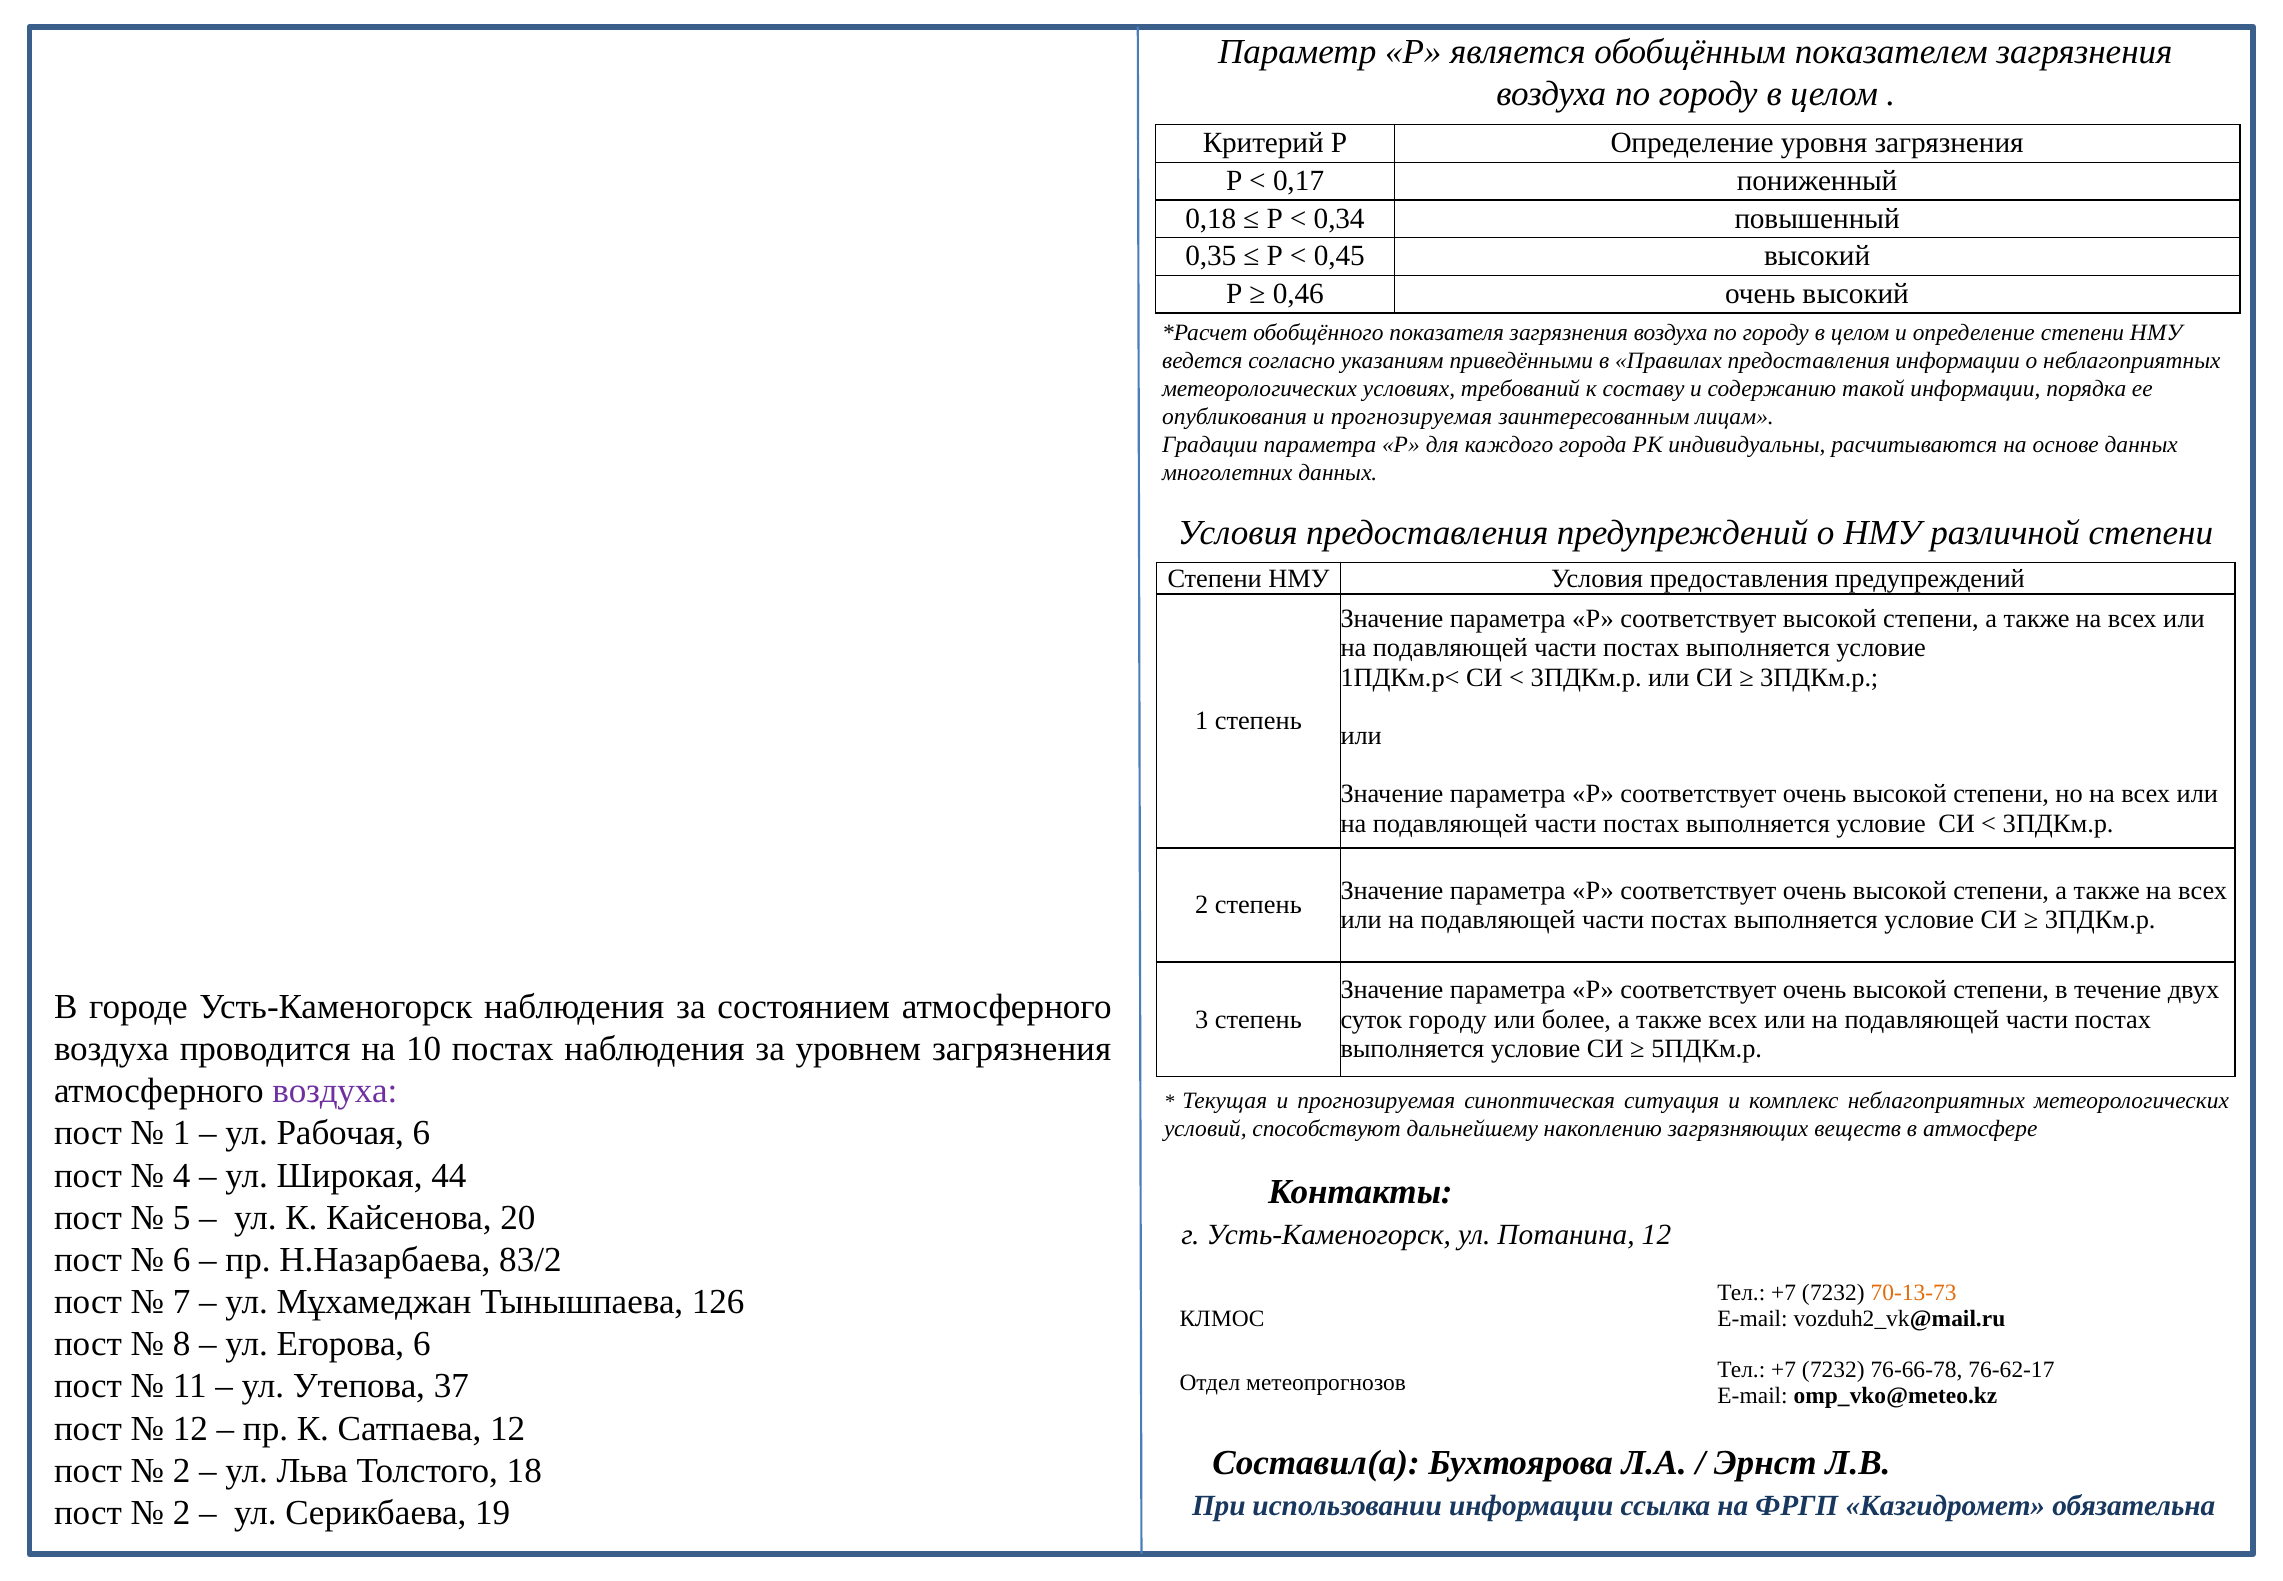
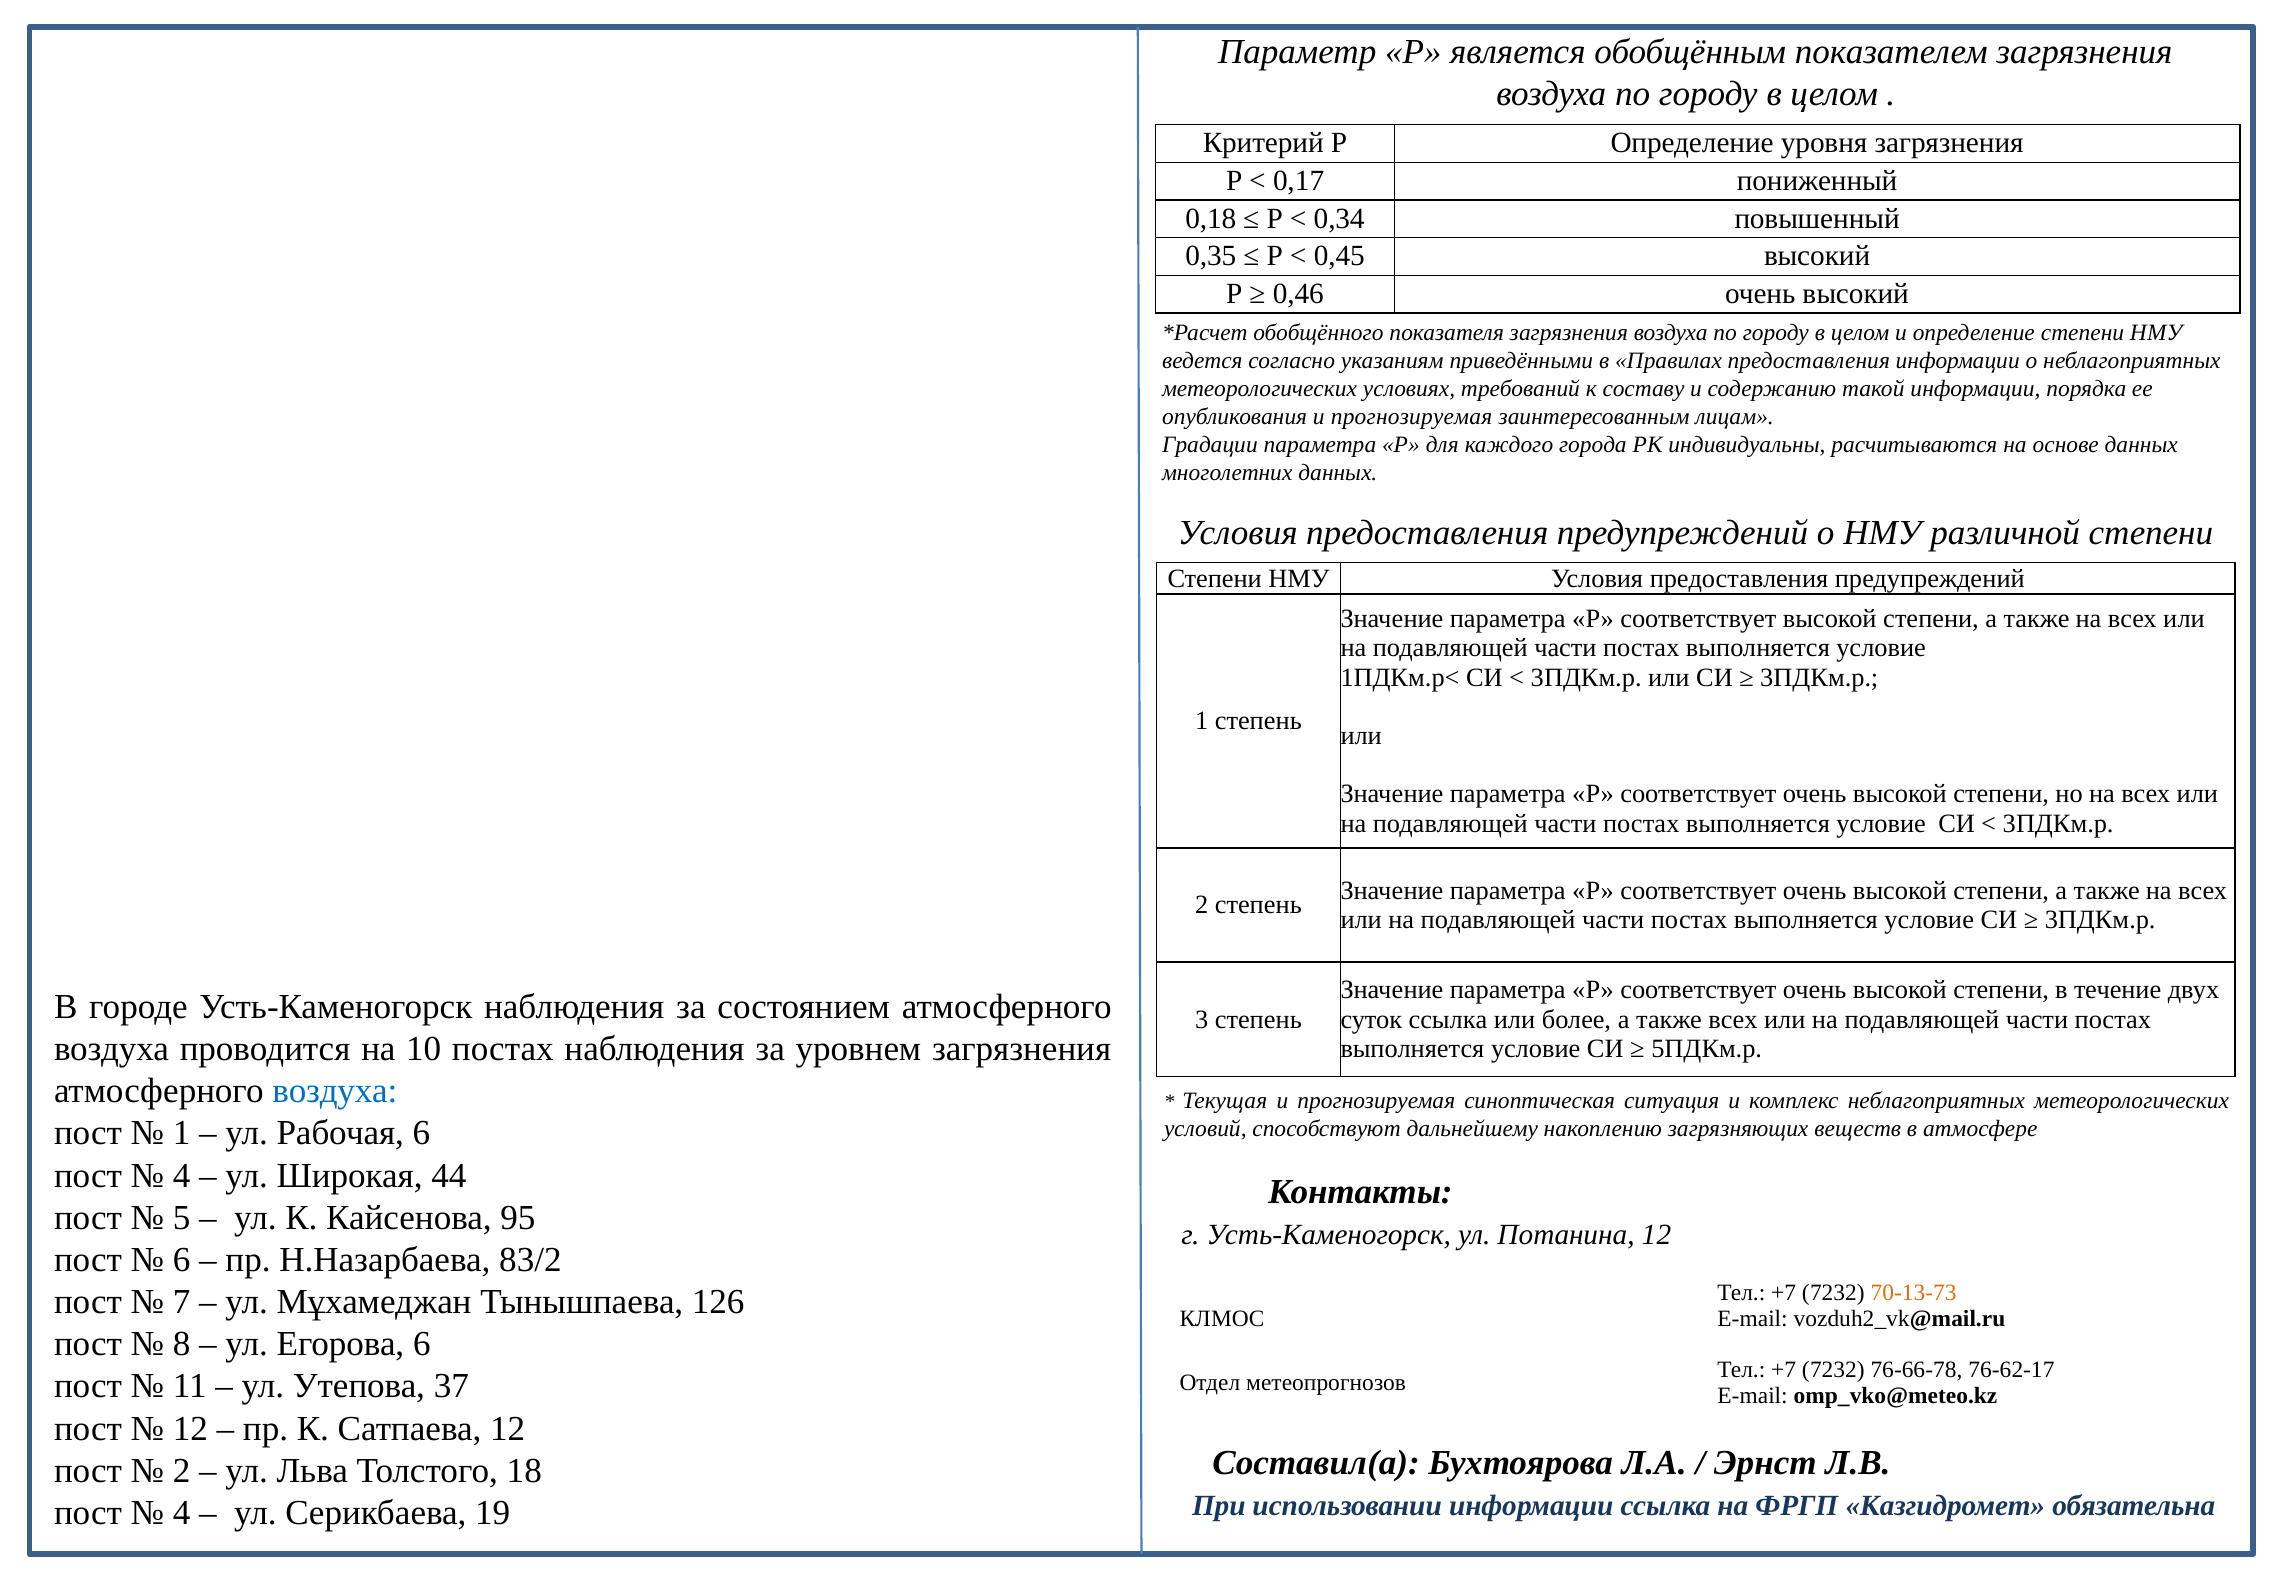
суток городу: городу -> ссылка (1448, 1019)
воздуха colour: purple -> blue (335, 1091)
20: 20 -> 95 (518, 1217)
2: 2 -> 4 (182, 1512)
